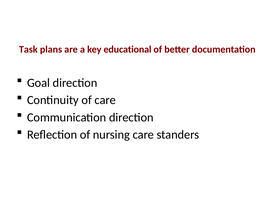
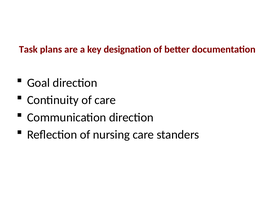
educational: educational -> designation (127, 49)
